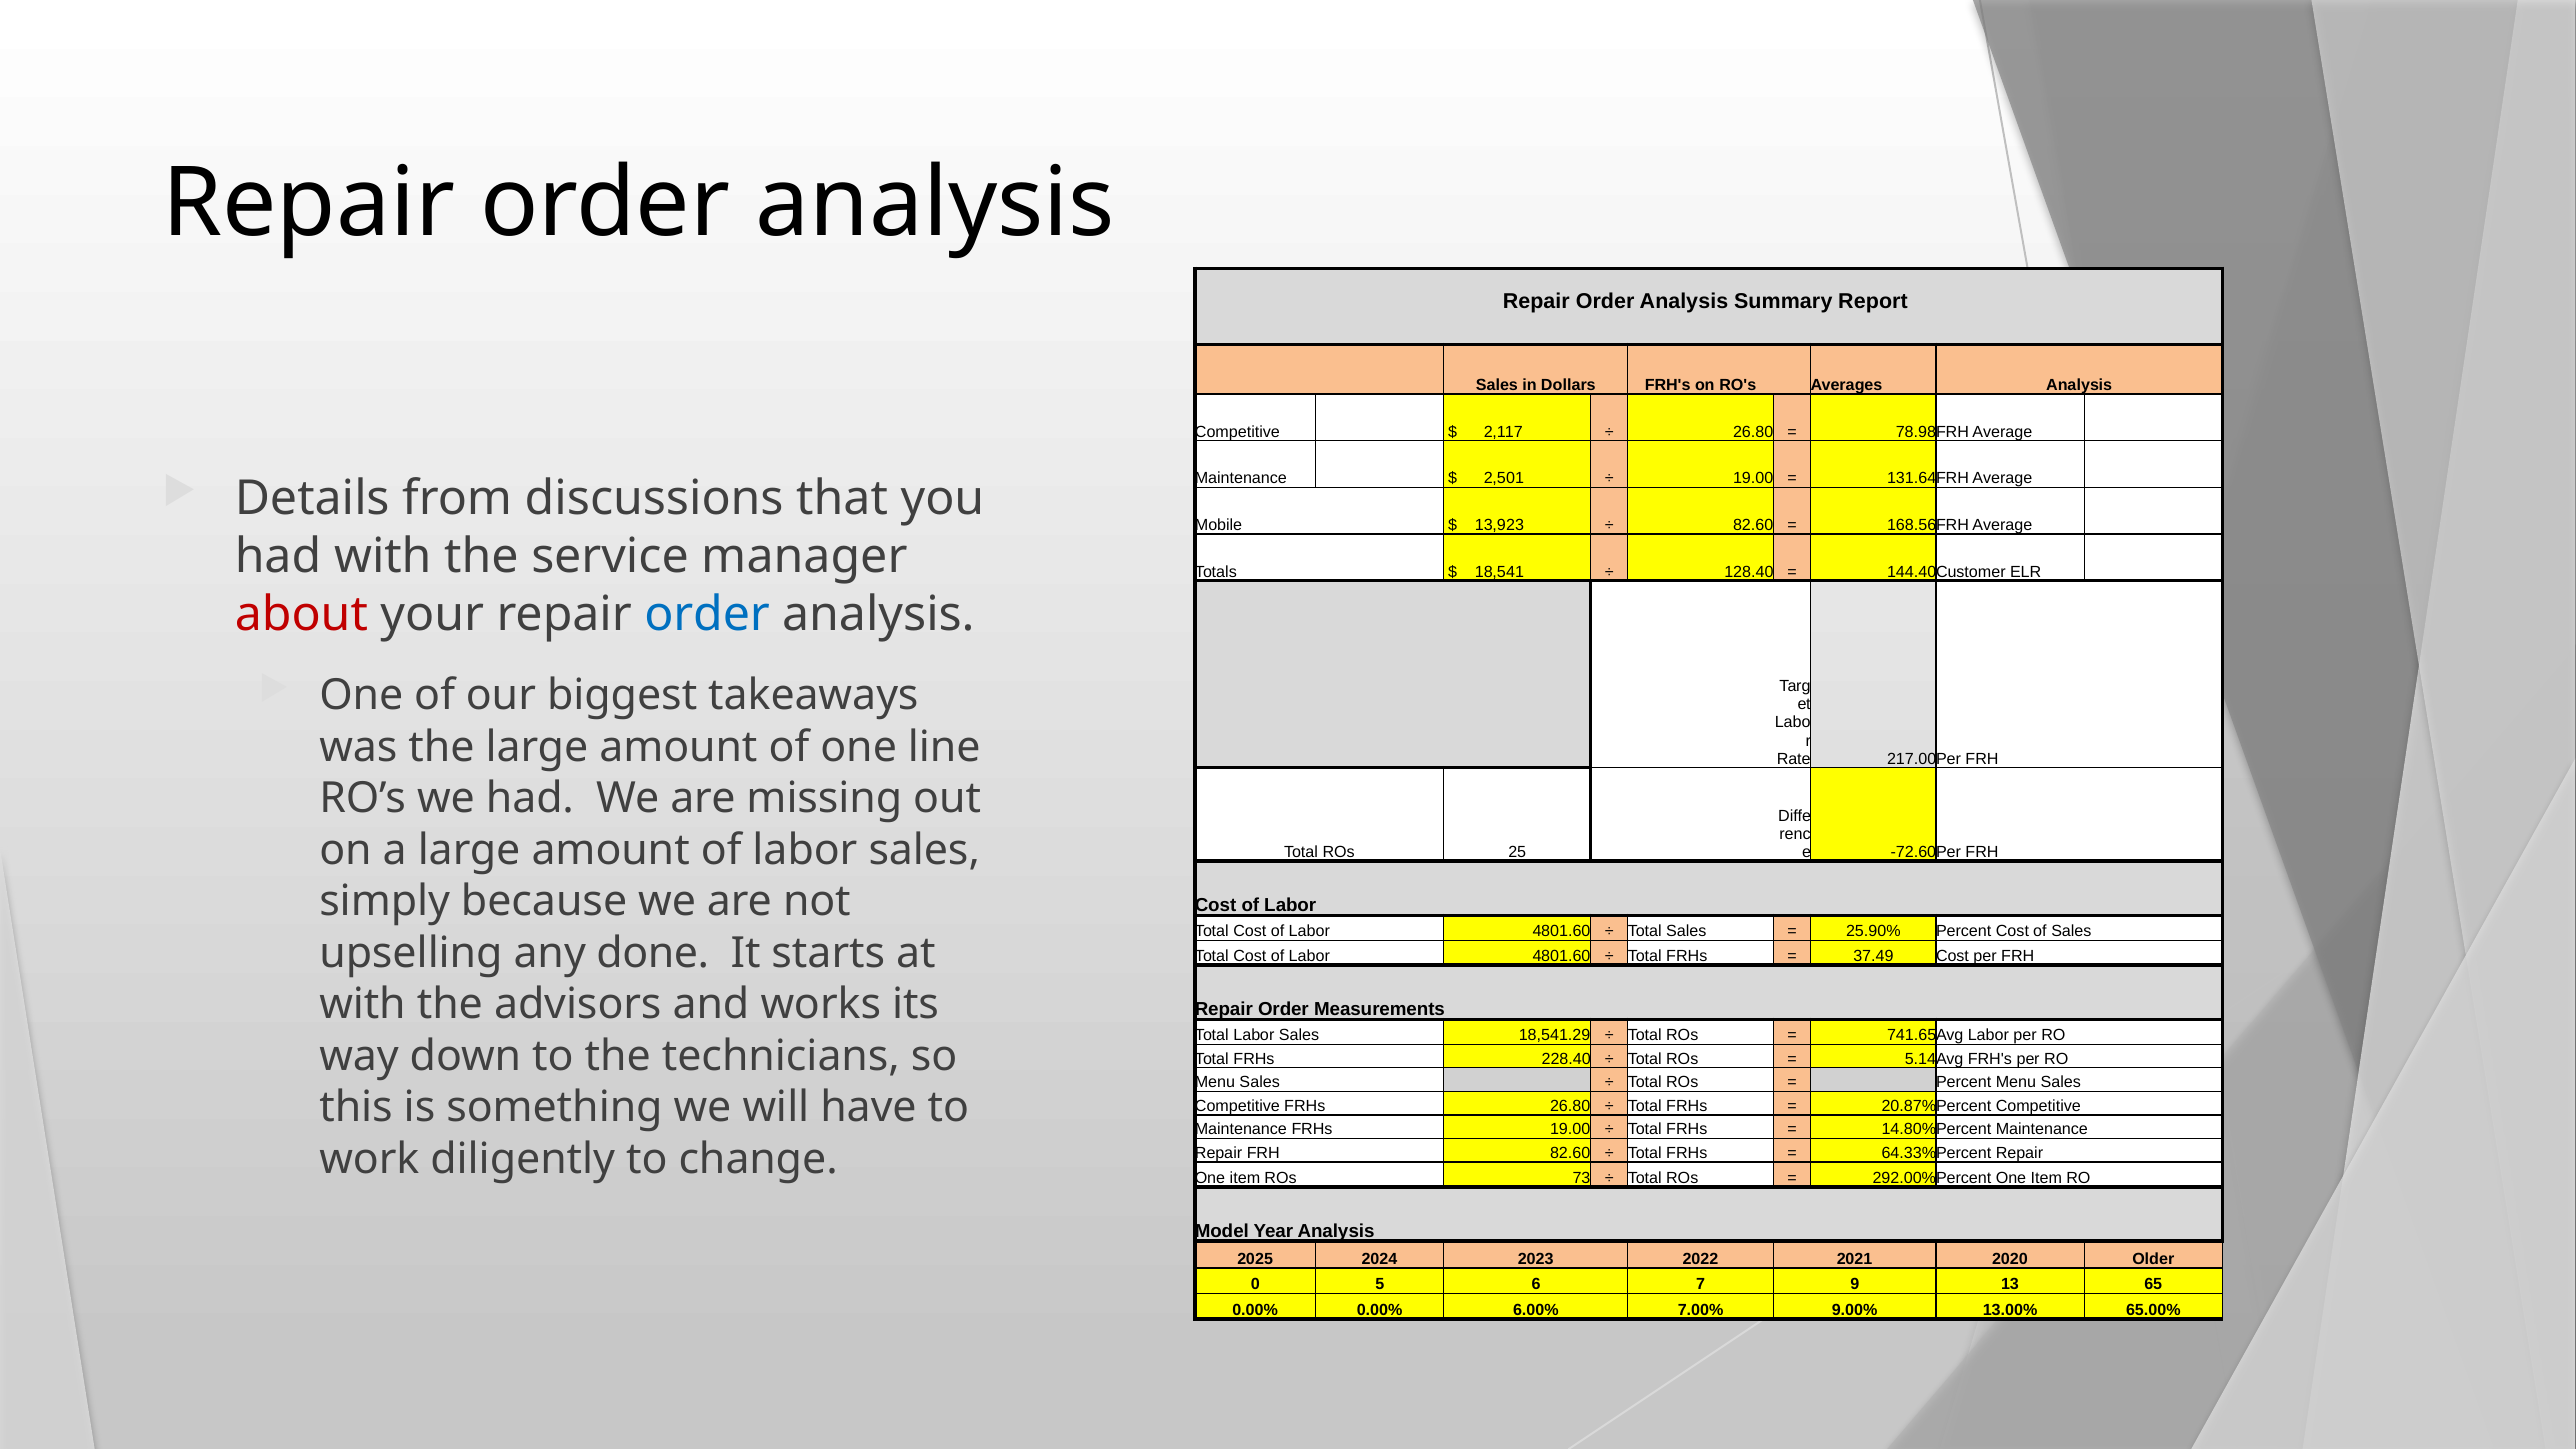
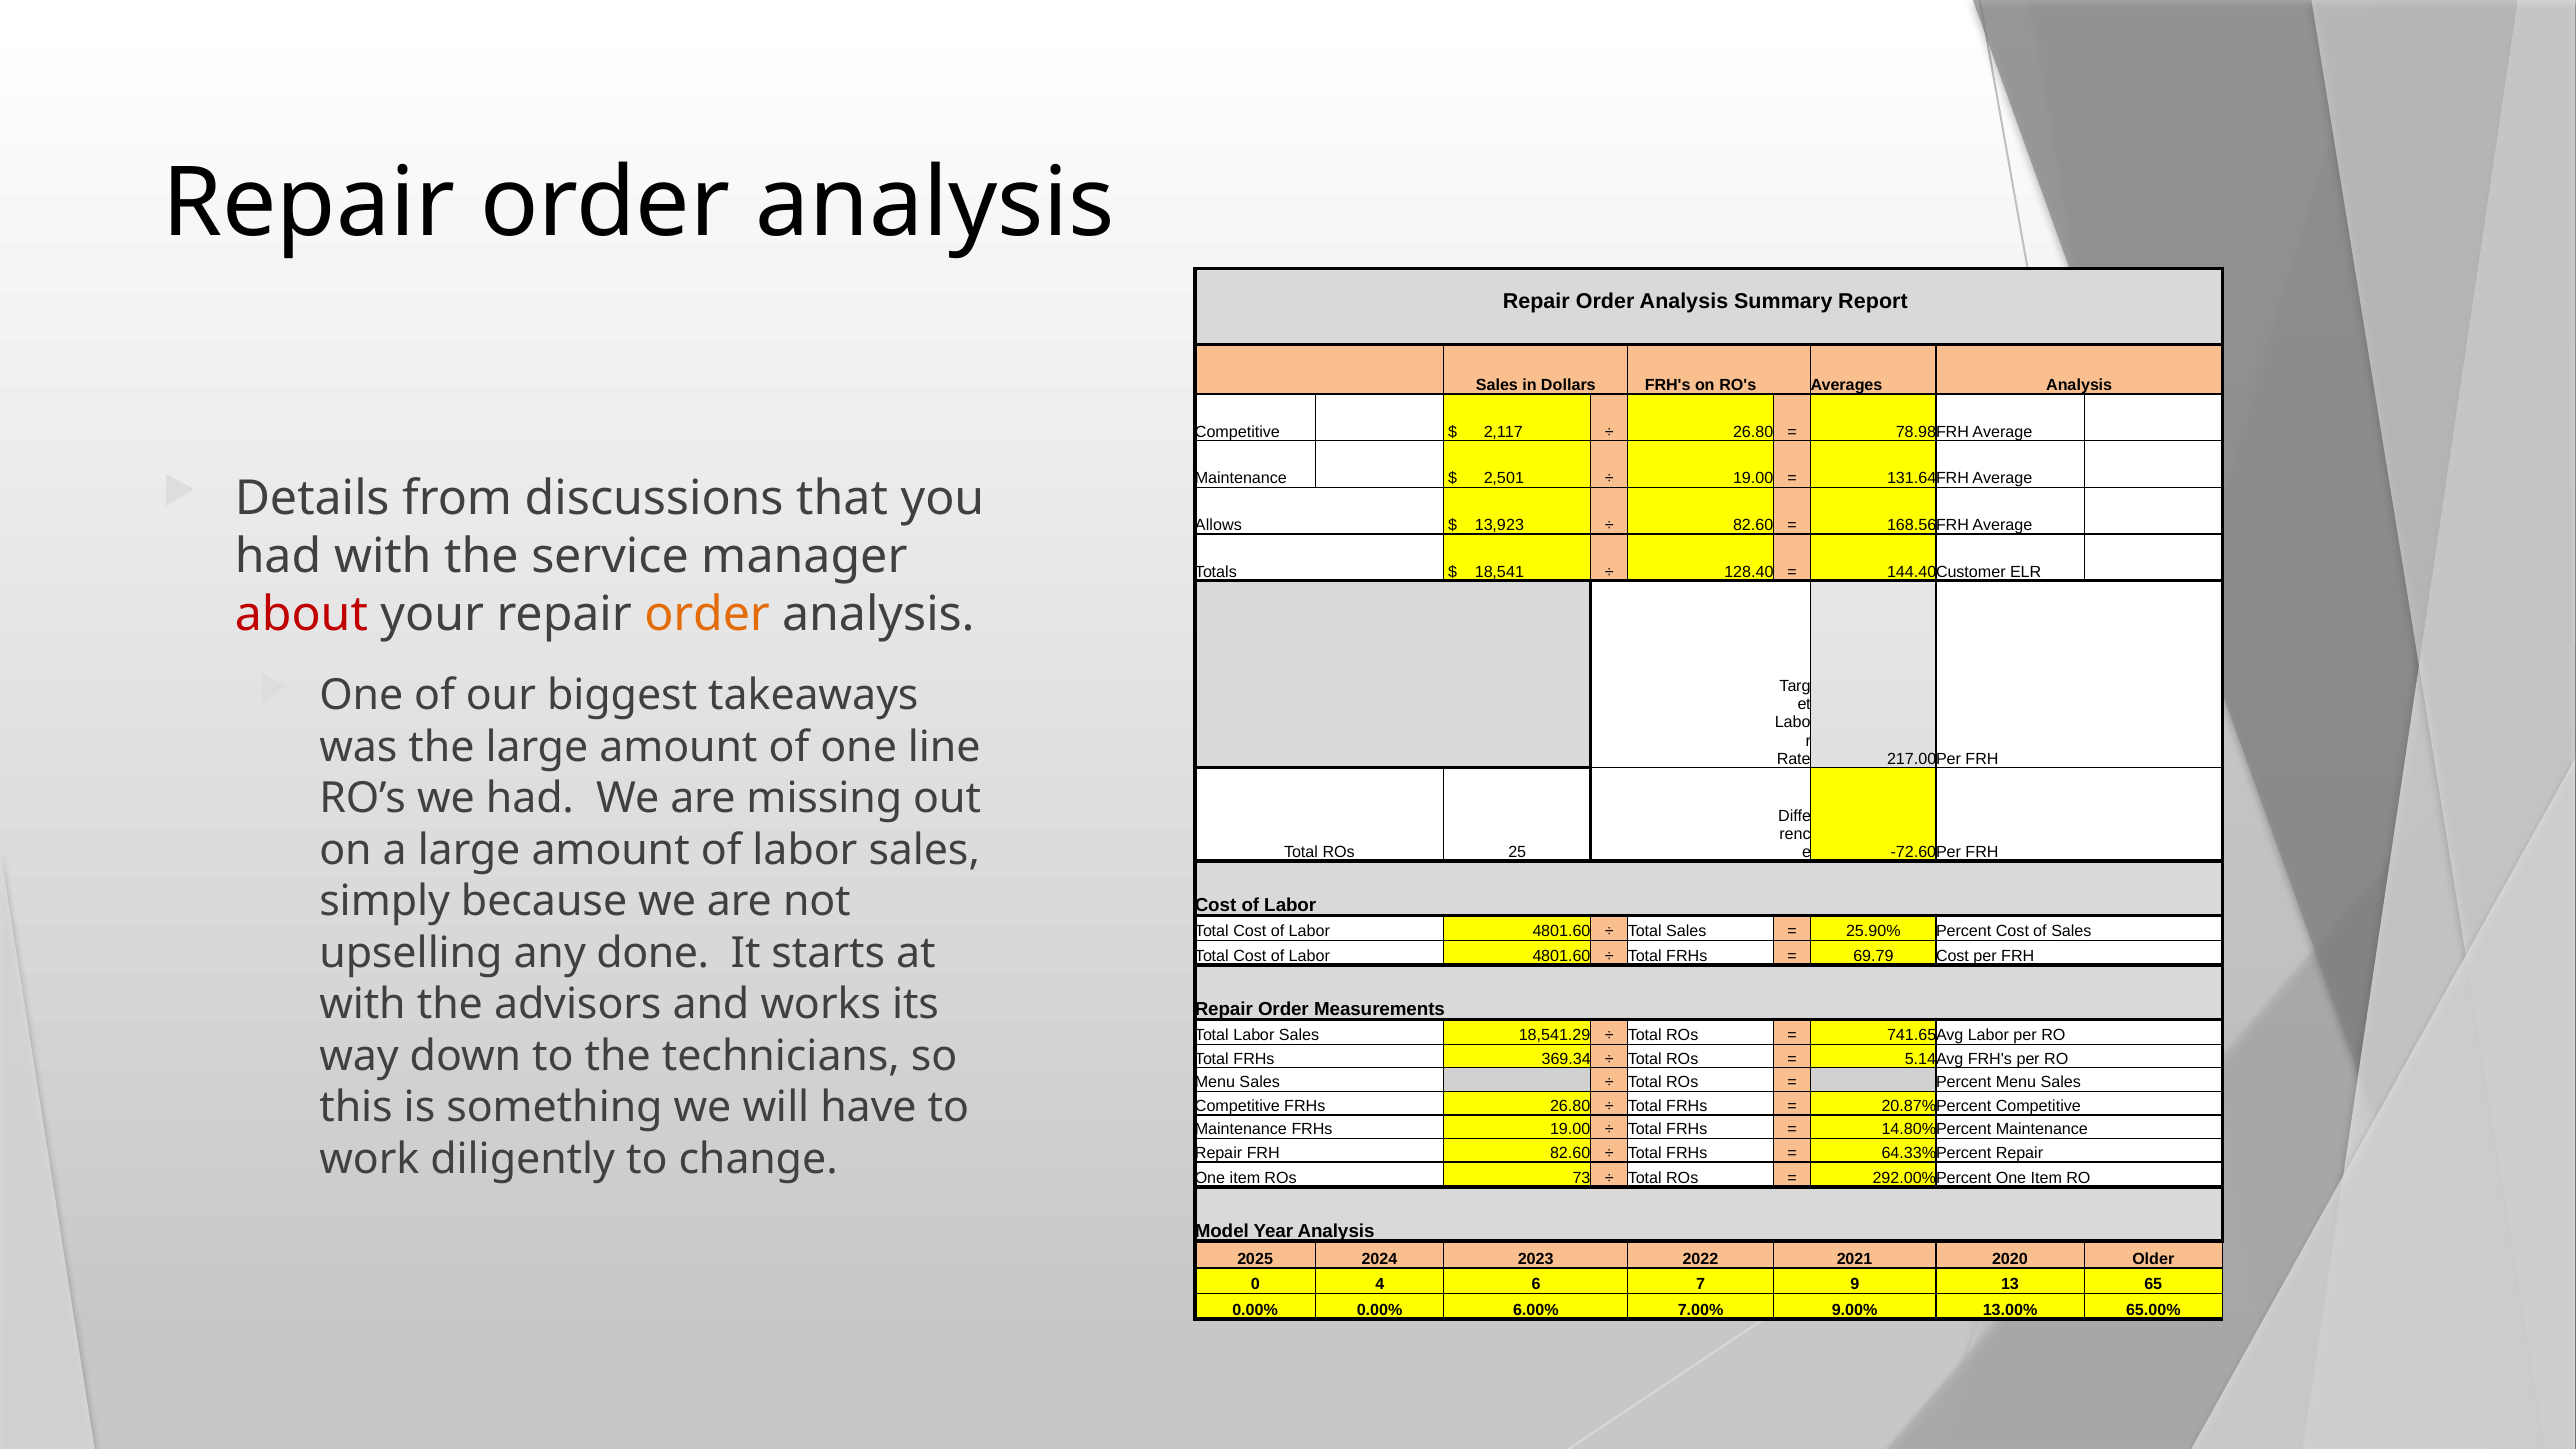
Mobile: Mobile -> Allows (1218, 525)
order colour: blue -> orange (707, 614)
37.49: 37.49 -> 69.79 (1873, 956)
228.40: 228.40 -> 369.34 (1566, 1059)
5: 5 -> 4 (1380, 1284)
